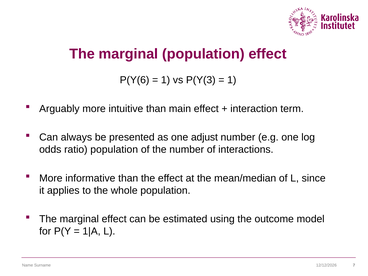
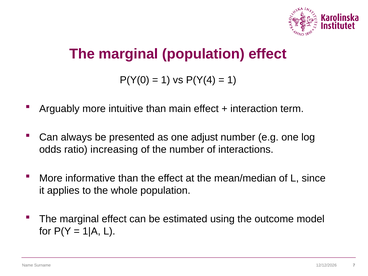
P(Y(6: P(Y(6 -> P(Y(0 (135, 80)
P(Y(3: P(Y(3 -> P(Y(4 (201, 80)
ratio population: population -> increasing (114, 150)
